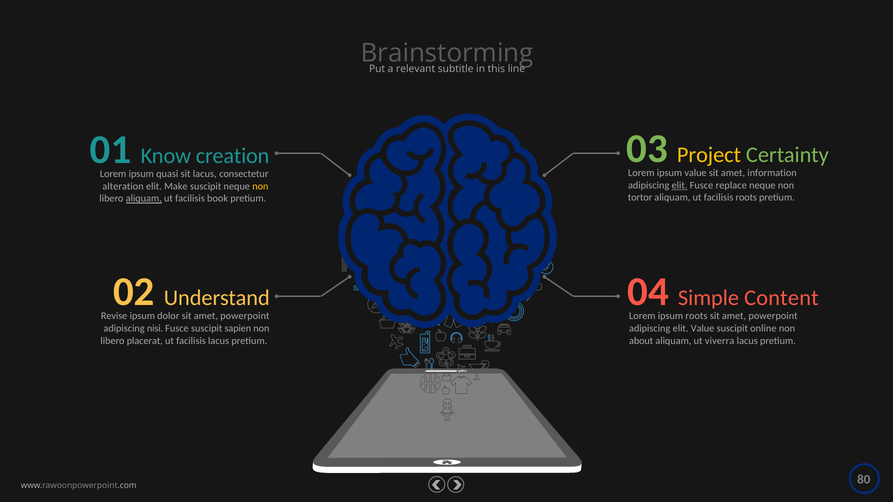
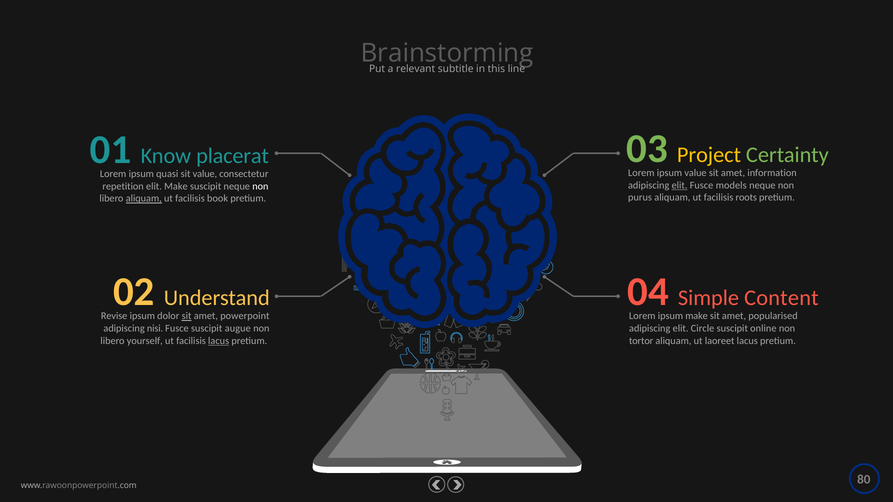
creation: creation -> placerat (233, 156)
sit lacus: lacus -> value (205, 174)
replace: replace -> models (731, 185)
alteration: alteration -> repetition (123, 186)
non colour: yellow -> white (260, 186)
tortor: tortor -> purus (640, 198)
sit underline: none -> present (187, 316)
ipsum roots: roots -> make (697, 316)
powerpoint: powerpoint -> popularised (773, 316)
sapien: sapien -> augue (238, 329)
elit Value: Value -> Circle (703, 329)
placerat: placerat -> yourself (145, 341)
lacus underline: none -> present (219, 341)
about: about -> tortor (641, 341)
viverra: viverra -> laoreet (720, 341)
